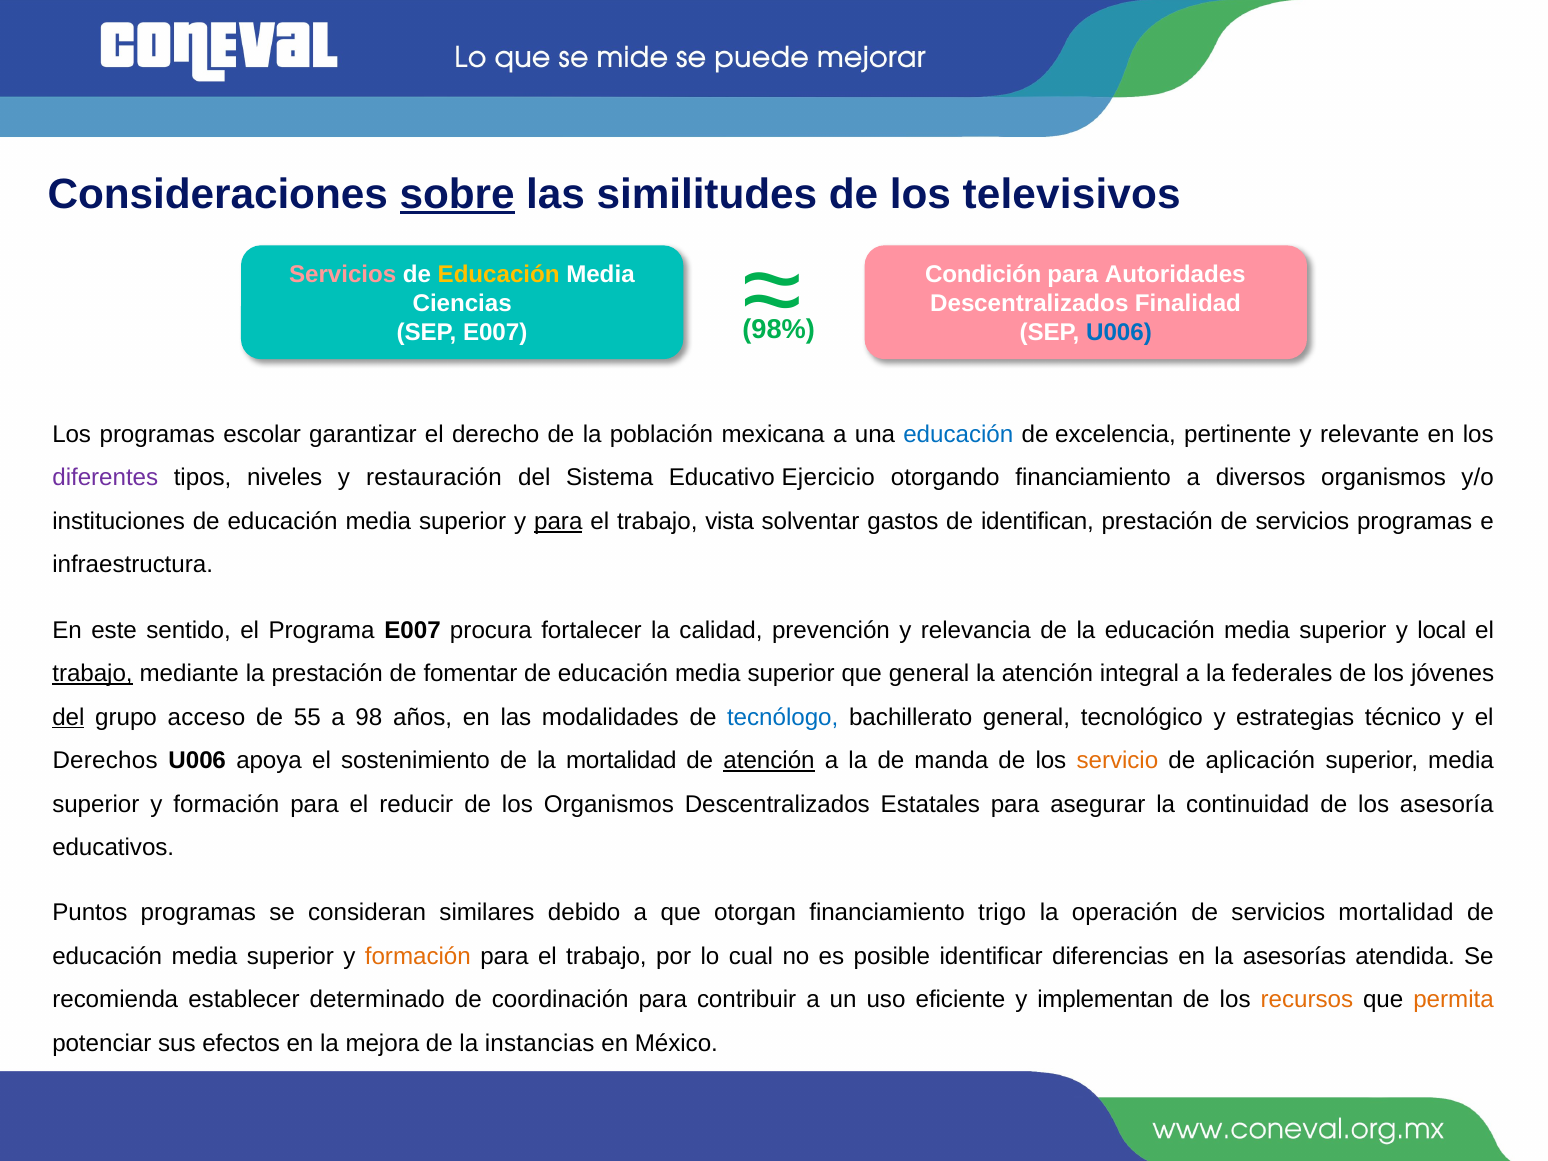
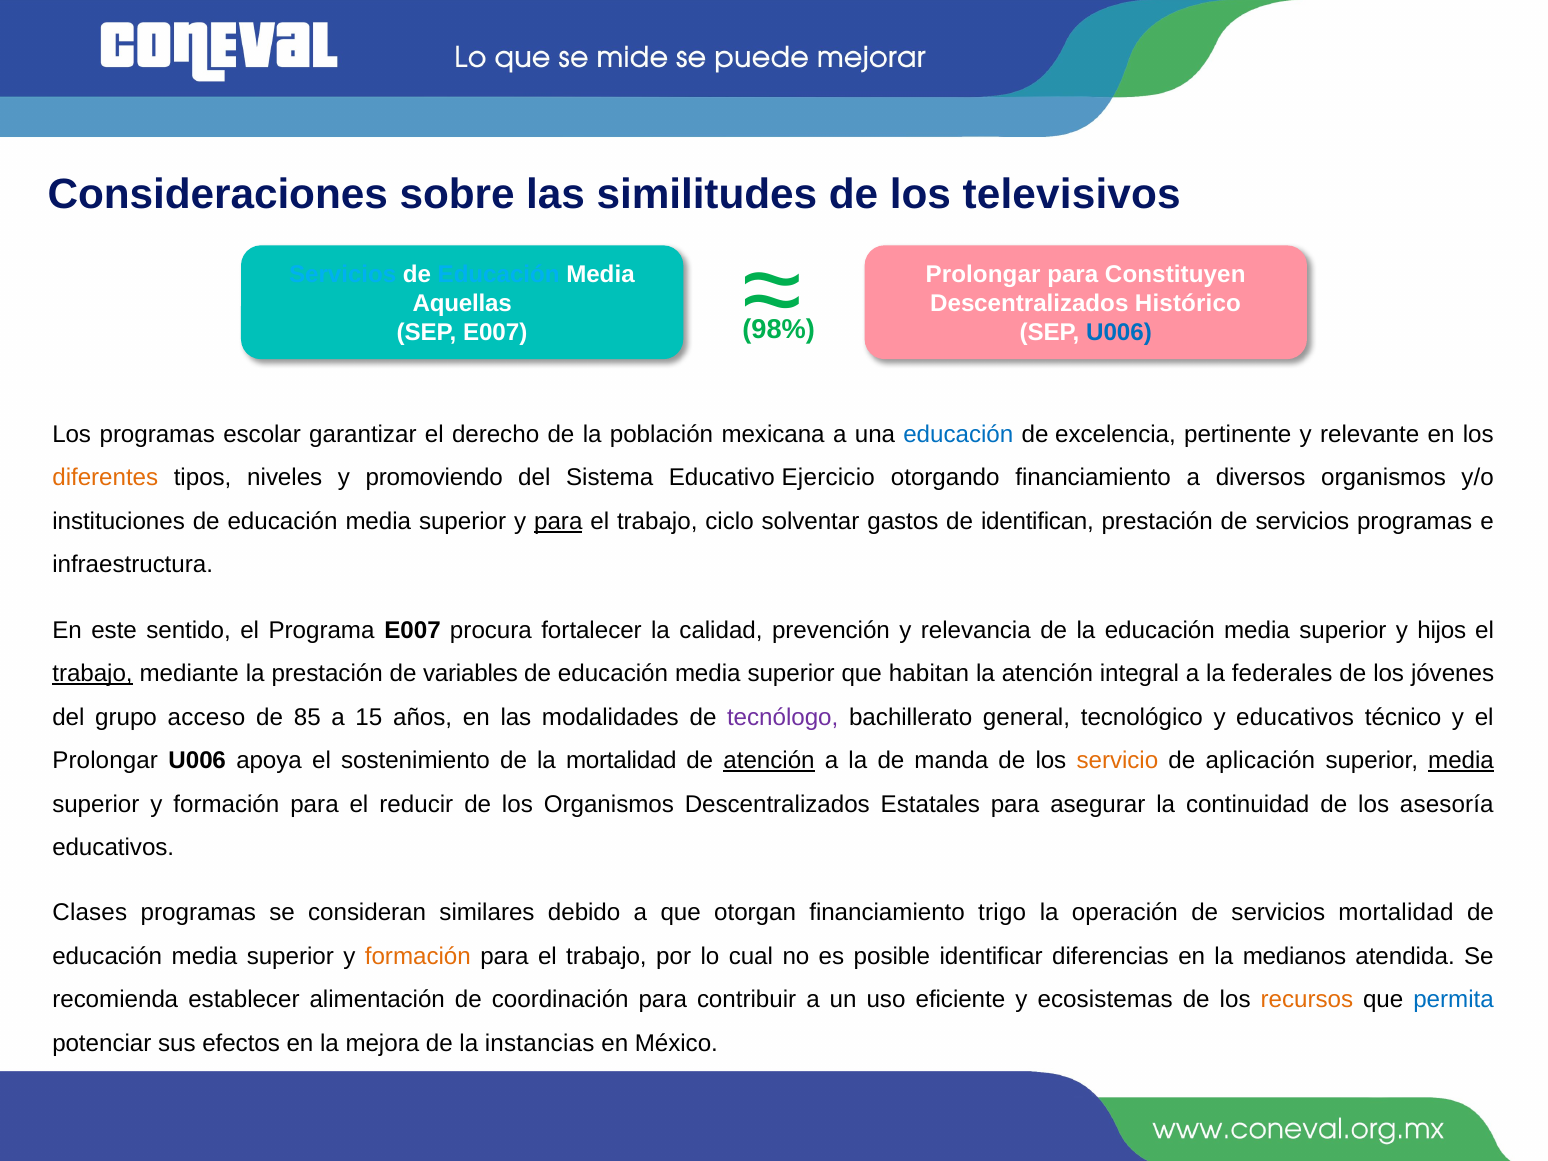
sobre underline: present -> none (457, 194)
Servicios colour: pink -> light blue (343, 275)
Educación colour: yellow -> light blue (499, 275)
Condición: Condición -> Prolongar (983, 275)
Autoridades: Autoridades -> Constituyen (1175, 275)
Ciencias: Ciencias -> Aquellas (462, 304)
Finalidad: Finalidad -> Histórico (1188, 304)
diferentes colour: purple -> orange (105, 478)
restauración: restauración -> promoviendo (434, 478)
vista: vista -> ciclo (730, 521)
local: local -> hijos (1442, 630)
fomentar: fomentar -> variables (471, 674)
que general: general -> habitan (929, 674)
del underline: present -> none (68, 717)
55: 55 -> 85 (307, 717)
98: 98 -> 15 (369, 717)
tecnólogo colour: blue -> purple (783, 717)
y estrategias: estrategias -> educativos (1295, 717)
Derechos: Derechos -> Prolongar (105, 761)
media underline: none -> present (1461, 761)
Puntos: Puntos -> Clases (90, 913)
asesorías: asesorías -> medianos (1294, 956)
determinado: determinado -> alimentación (377, 1000)
implementan: implementan -> ecosistemas (1105, 1000)
permita colour: orange -> blue (1454, 1000)
